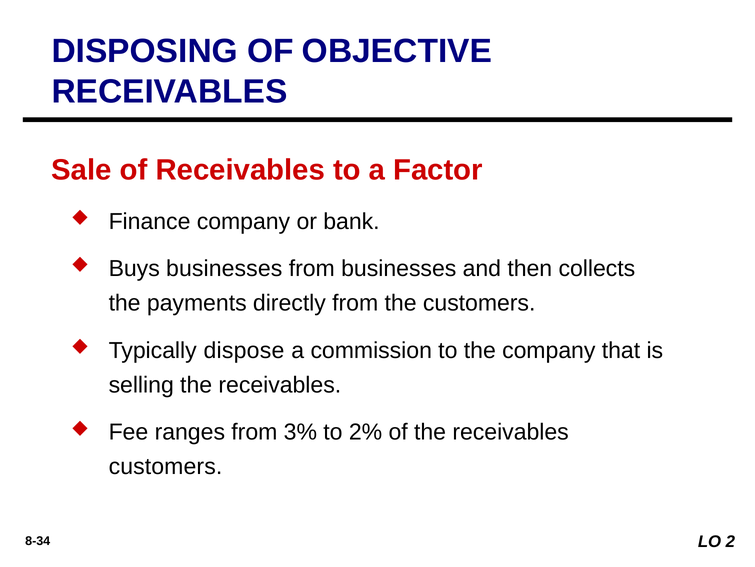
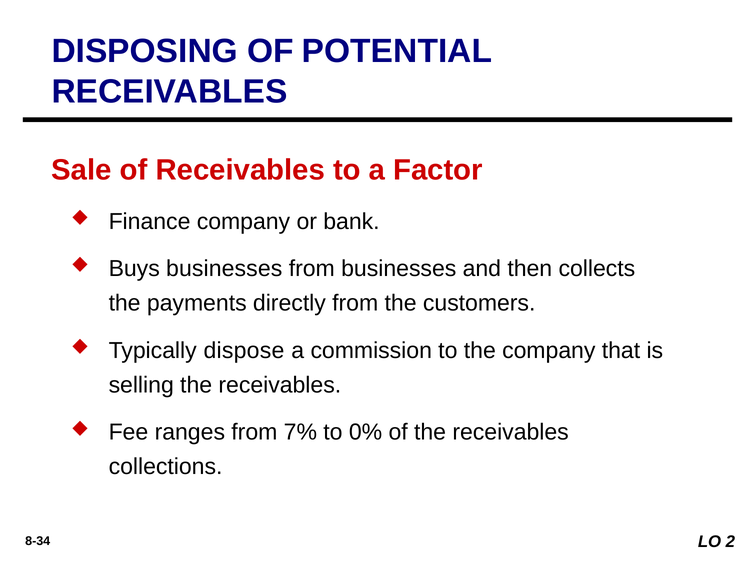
OBJECTIVE: OBJECTIVE -> POTENTIAL (397, 51)
3%: 3% -> 7% (300, 432)
2%: 2% -> 0% (366, 432)
customers: customers -> collections (166, 466)
